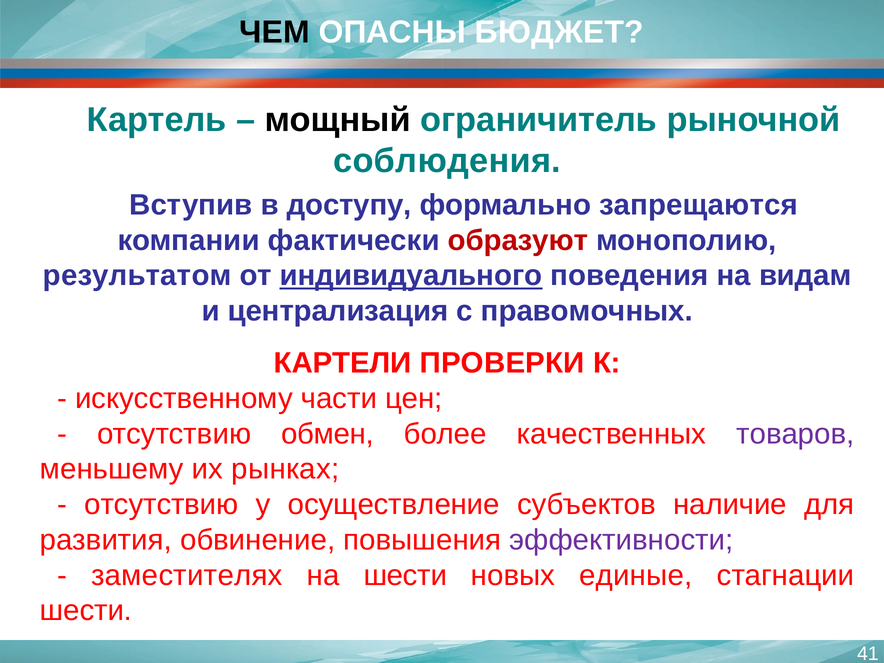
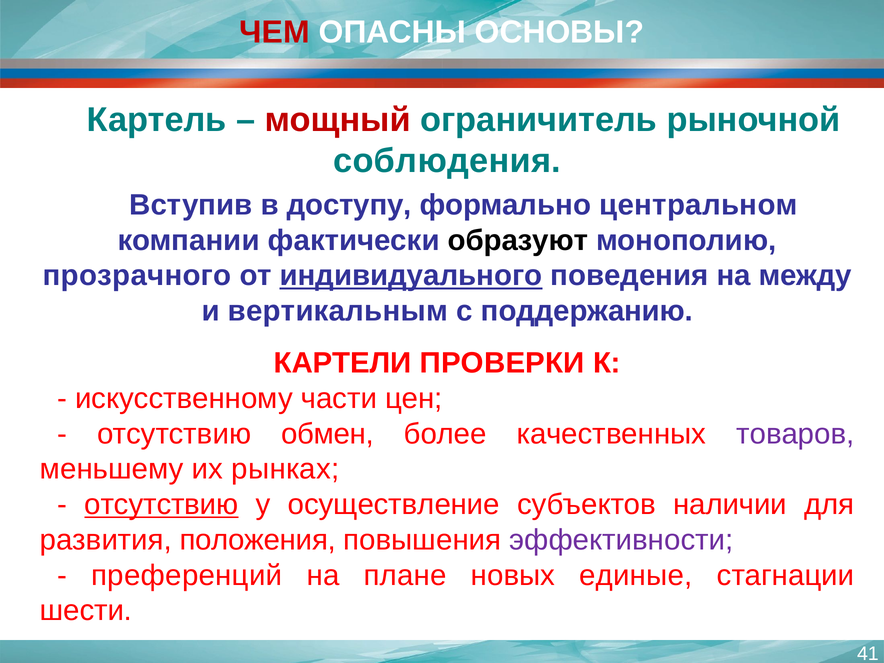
ЧЕМ colour: black -> red (275, 32)
БЮДЖЕТ: БЮДЖЕТ -> ОСНОВЫ (560, 32)
мощный colour: black -> red (338, 120)
запрещаются: запрещаются -> центральном (698, 205)
образуют colour: red -> black (518, 240)
результатом: результатом -> прозрачного (137, 276)
видам: видам -> между (805, 276)
централизация: централизация -> вертикальным (338, 311)
правомочных: правомочных -> поддержанию (587, 311)
отсутствию underline: none -> present (161, 505)
наличие: наличие -> наличии (730, 505)
обвинение: обвинение -> положения (258, 540)
заместителях: заместителях -> преференций (187, 575)
на шести: шести -> плане (405, 575)
